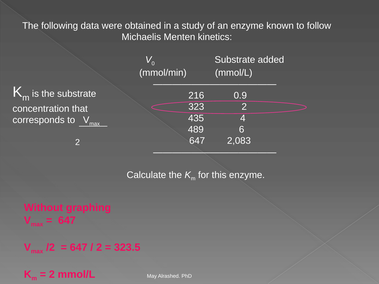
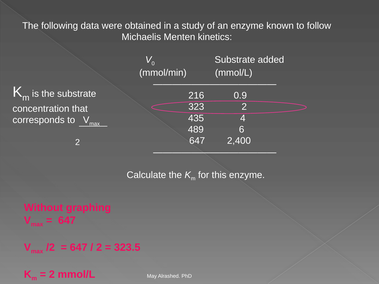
2,083: 2,083 -> 2,400 (239, 141)
